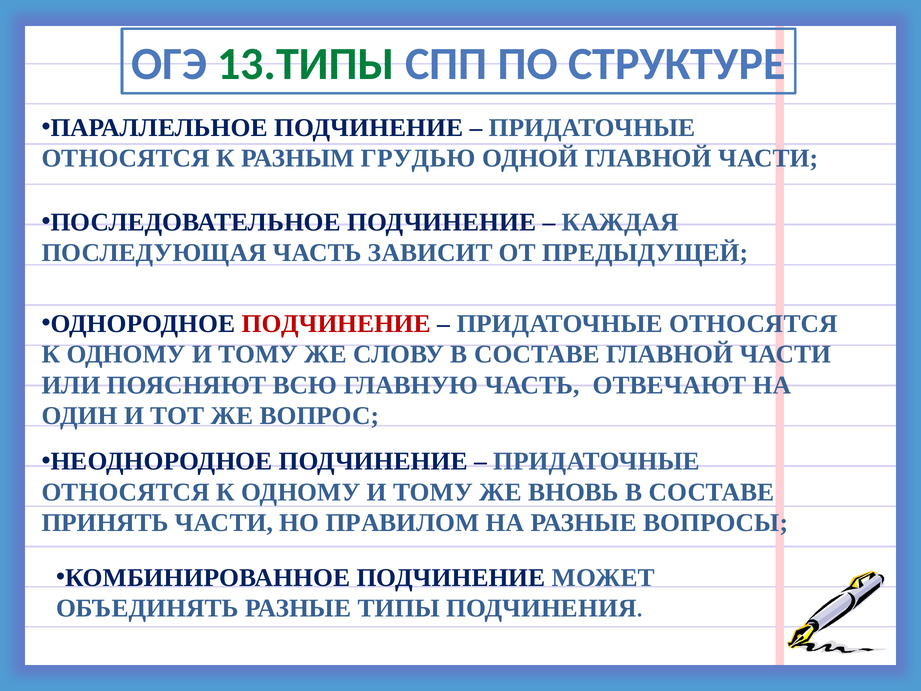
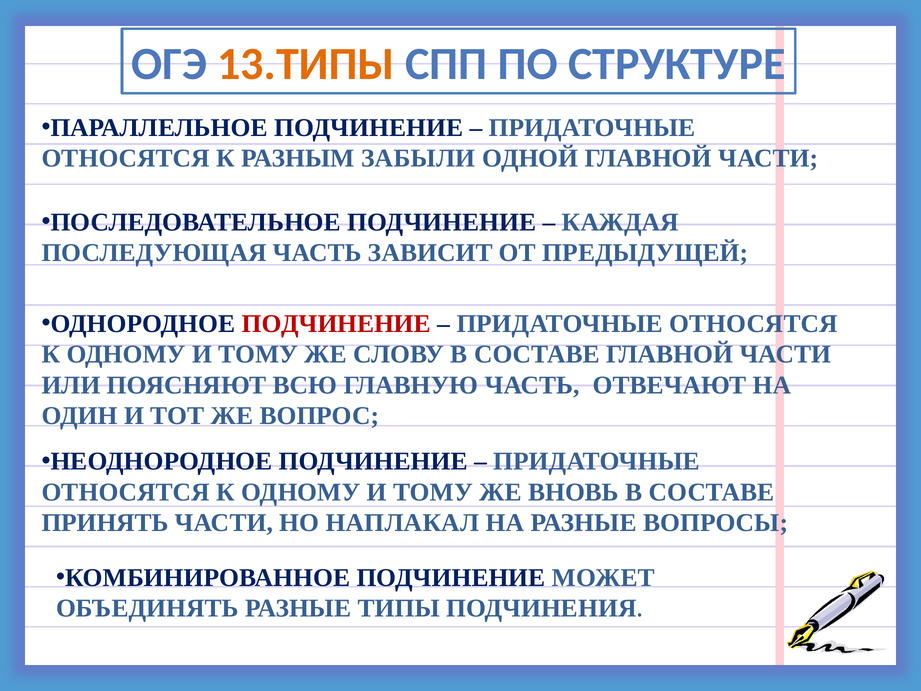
13.ТИПЫ colour: green -> orange (306, 64)
ГРУДЬЮ: ГРУДЬЮ -> ЗАБЫЛИ (418, 158)
ПРАВИЛОМ: ПРАВИЛОМ -> НАПЛАКАЛ (402, 523)
